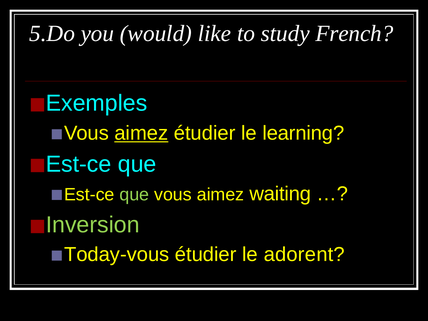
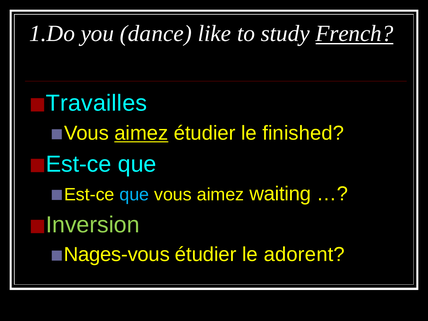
5.Do: 5.Do -> 1.Do (52, 34)
would: would -> dance (156, 34)
French underline: none -> present (354, 34)
Exemples: Exemples -> Travailles (96, 103)
learning: learning -> finished (303, 133)
que colour: light green -> light blue (134, 195)
Today-vous: Today-vous -> Nages-vous (117, 255)
